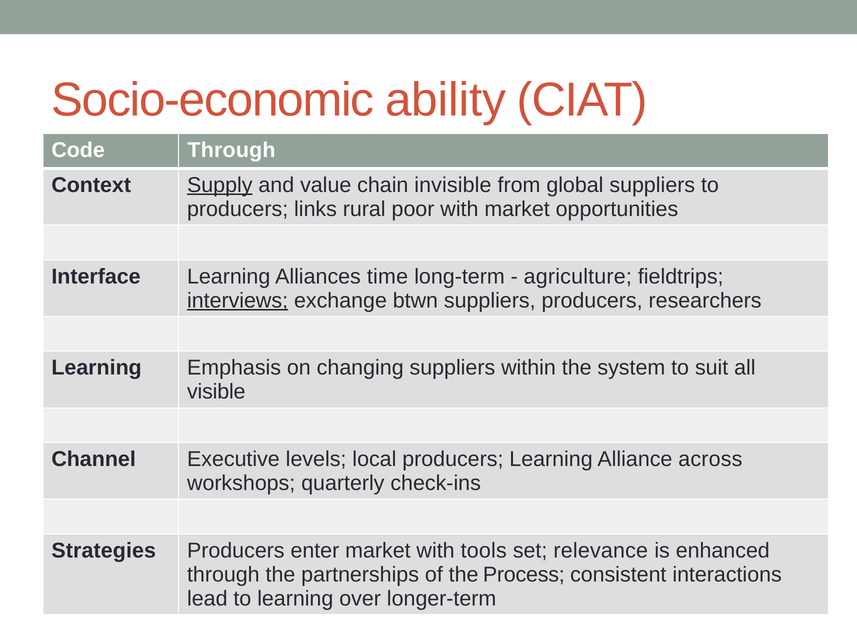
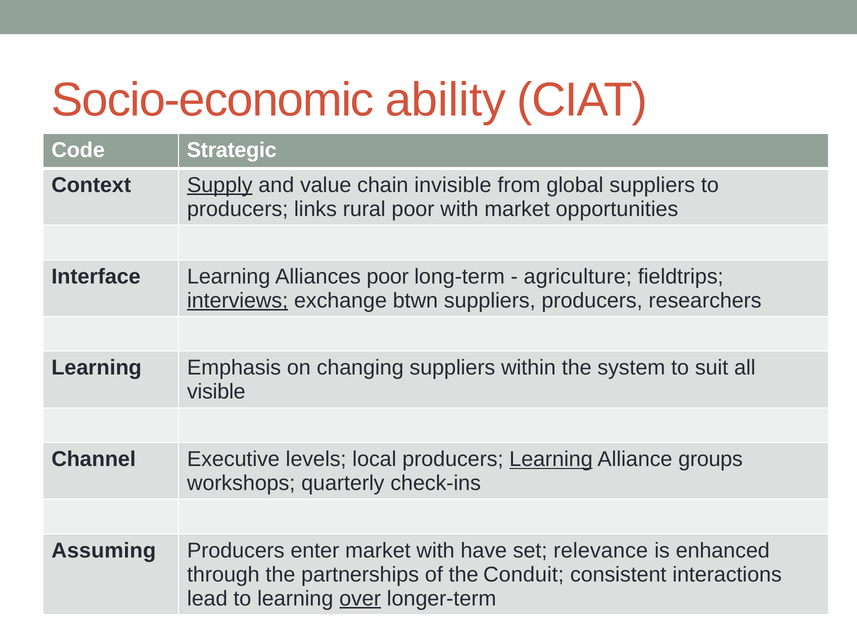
Code Through: Through -> Strategic (232, 150)
Alliances time: time -> poor (388, 276)
Learning underline: none -> present (551, 459)
across: across -> groups (711, 459)
Strategies: Strategies -> Assuming (104, 550)
tools: tools -> have (484, 550)
Process: Process -> Conduit (524, 574)
over underline: none -> present (360, 598)
